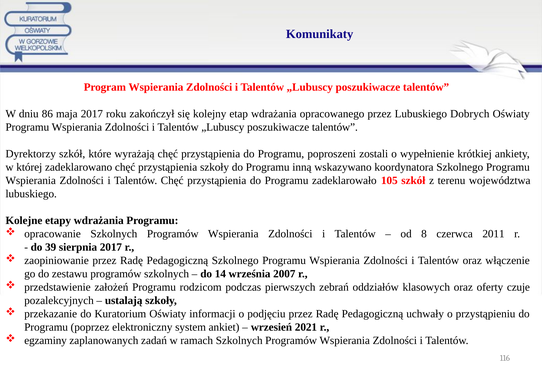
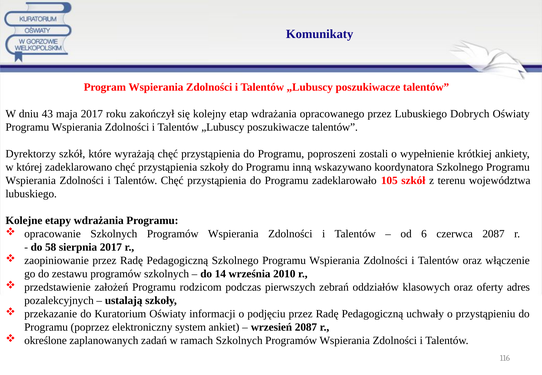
86: 86 -> 43 (47, 114)
8: 8 -> 6 (424, 234)
czerwca 2011: 2011 -> 2087 (494, 234)
39: 39 -> 58 (51, 247)
2007: 2007 -> 2010 (284, 274)
czuje: czuje -> adres (518, 287)
wrzesień 2021: 2021 -> 2087 (306, 327)
egzaminy: egzaminy -> określone (46, 341)
